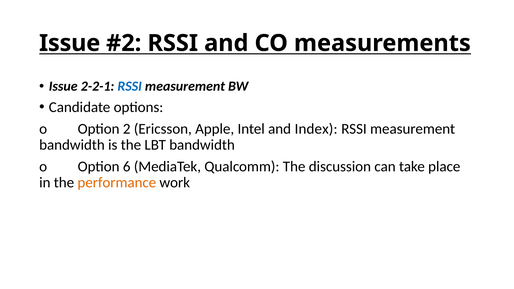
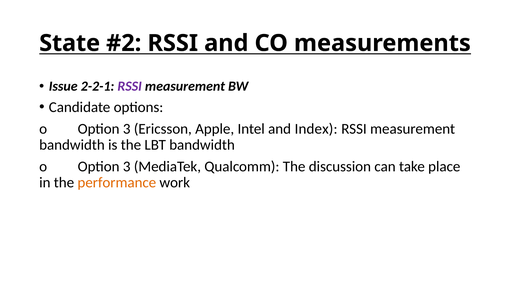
Issue: Issue -> State (70, 43)
RSSI colour: blue -> purple (130, 86)
2: 2 -> 3 (127, 129)
6: 6 -> 3 (127, 167)
